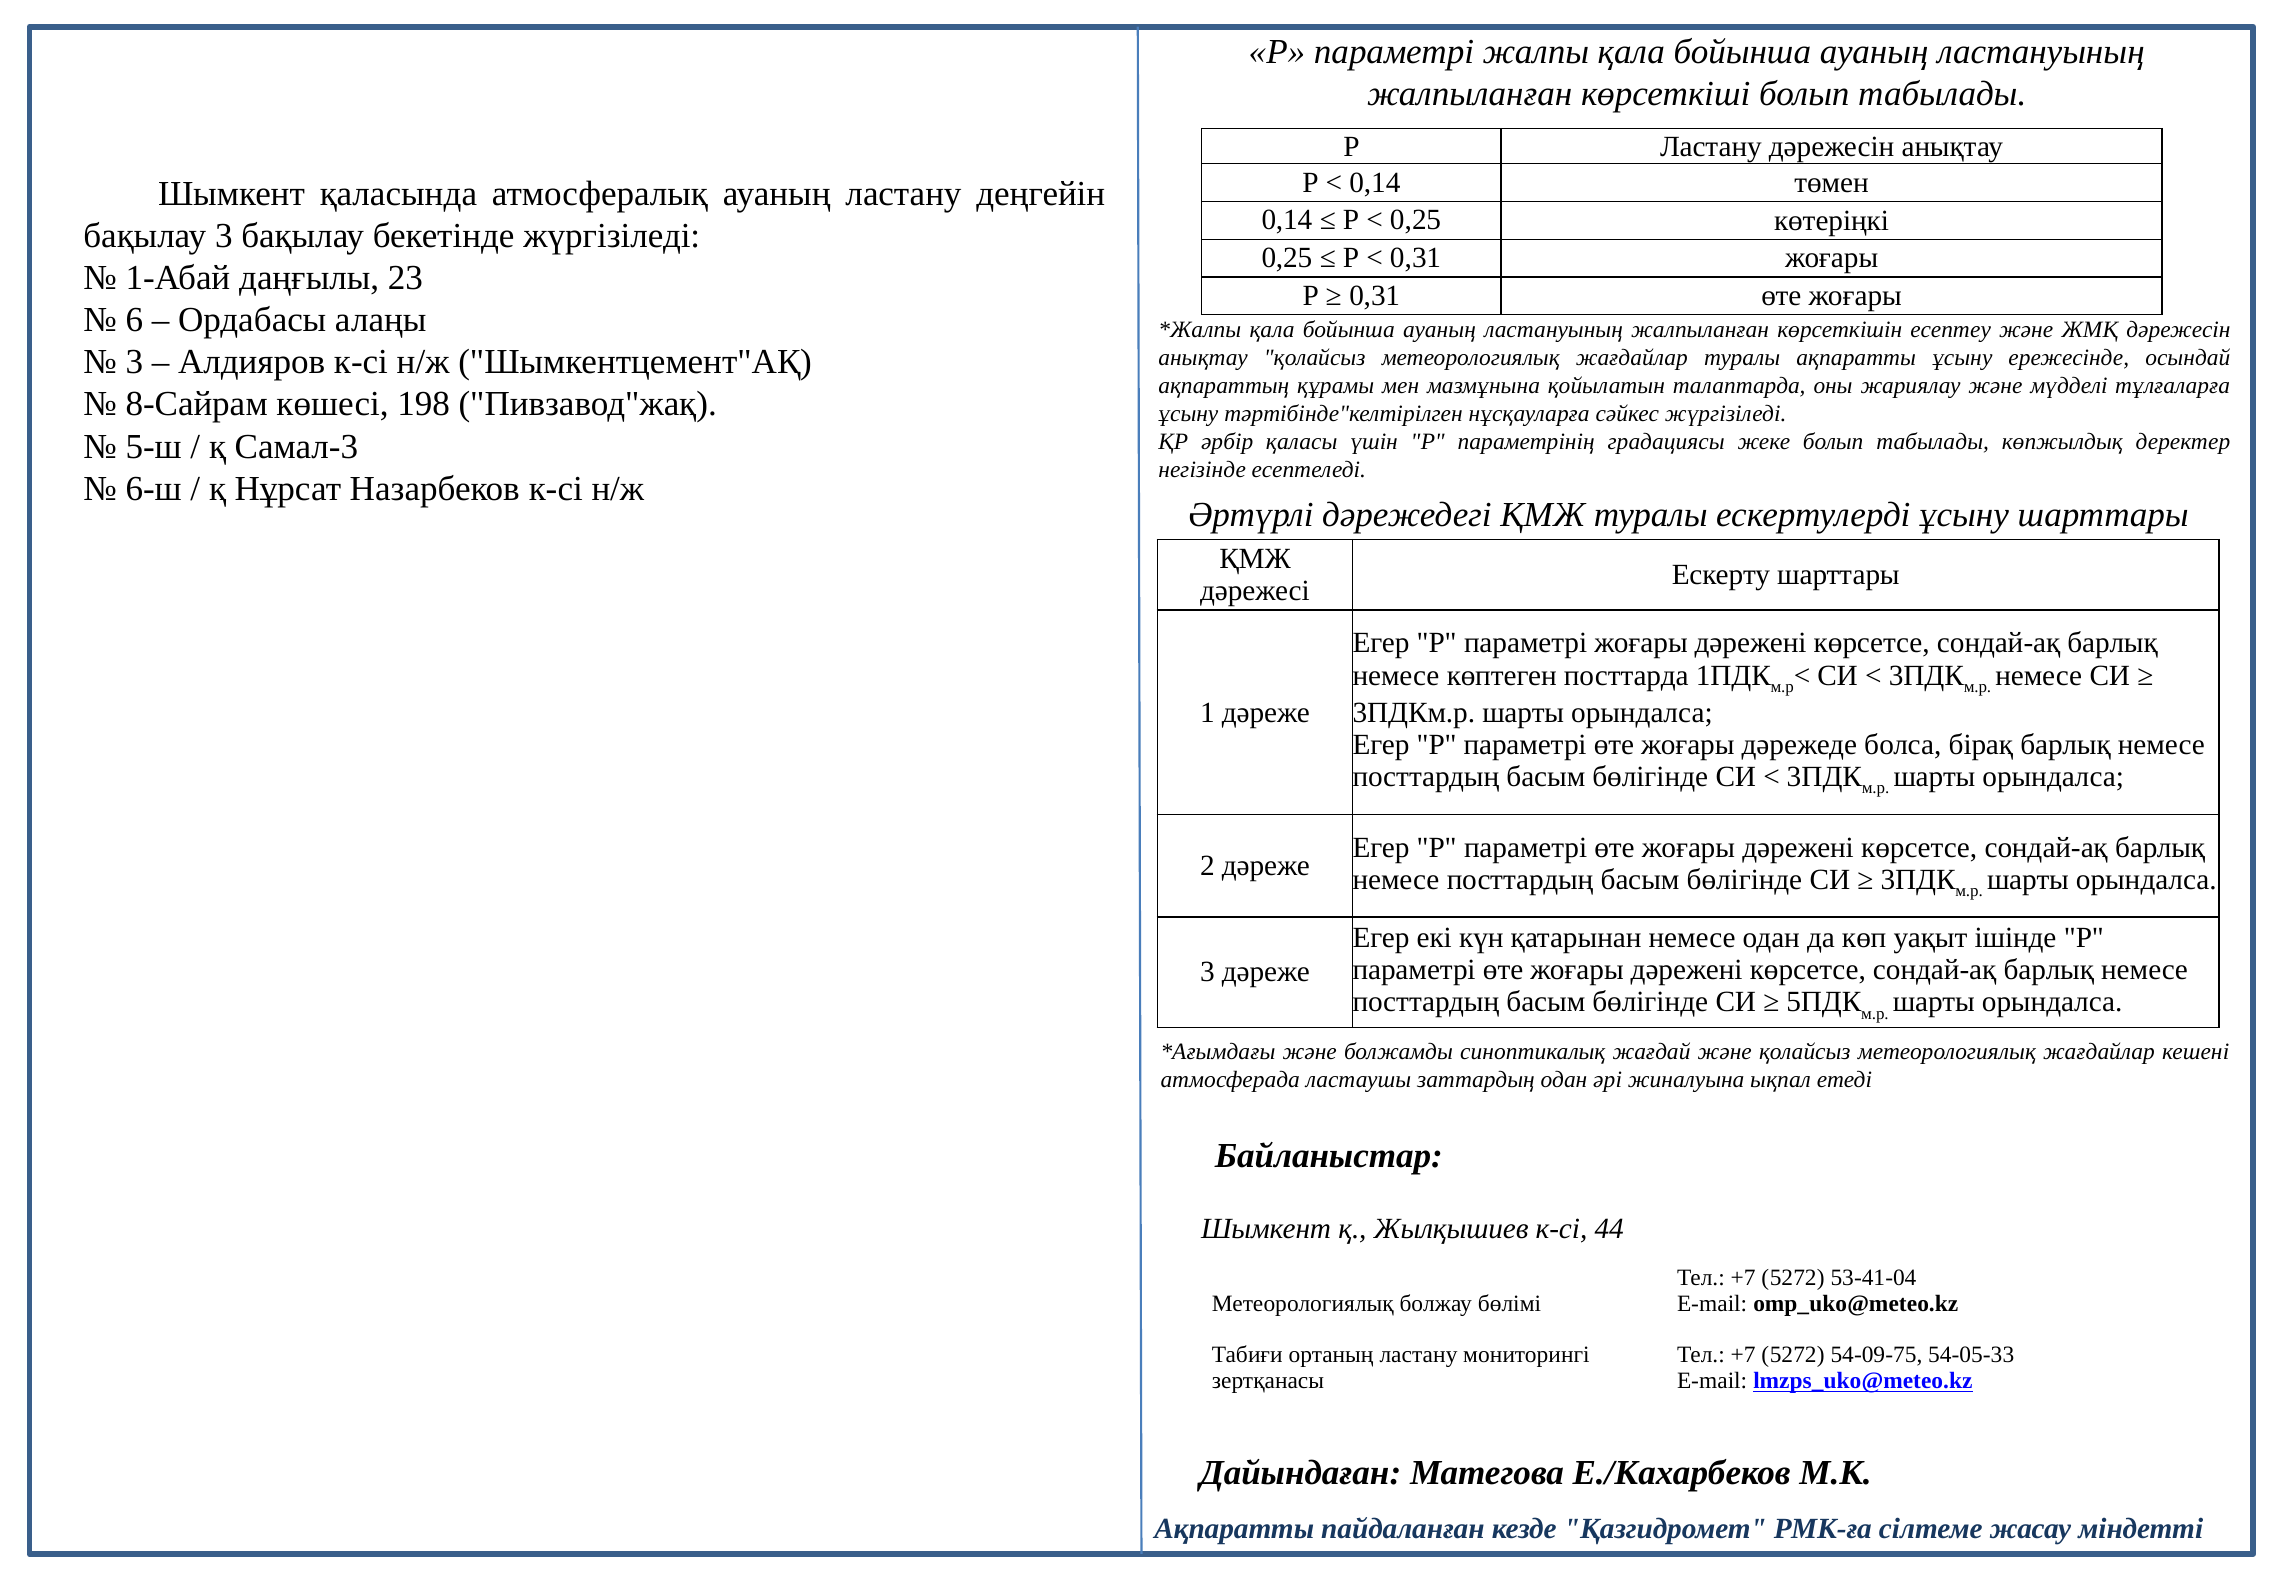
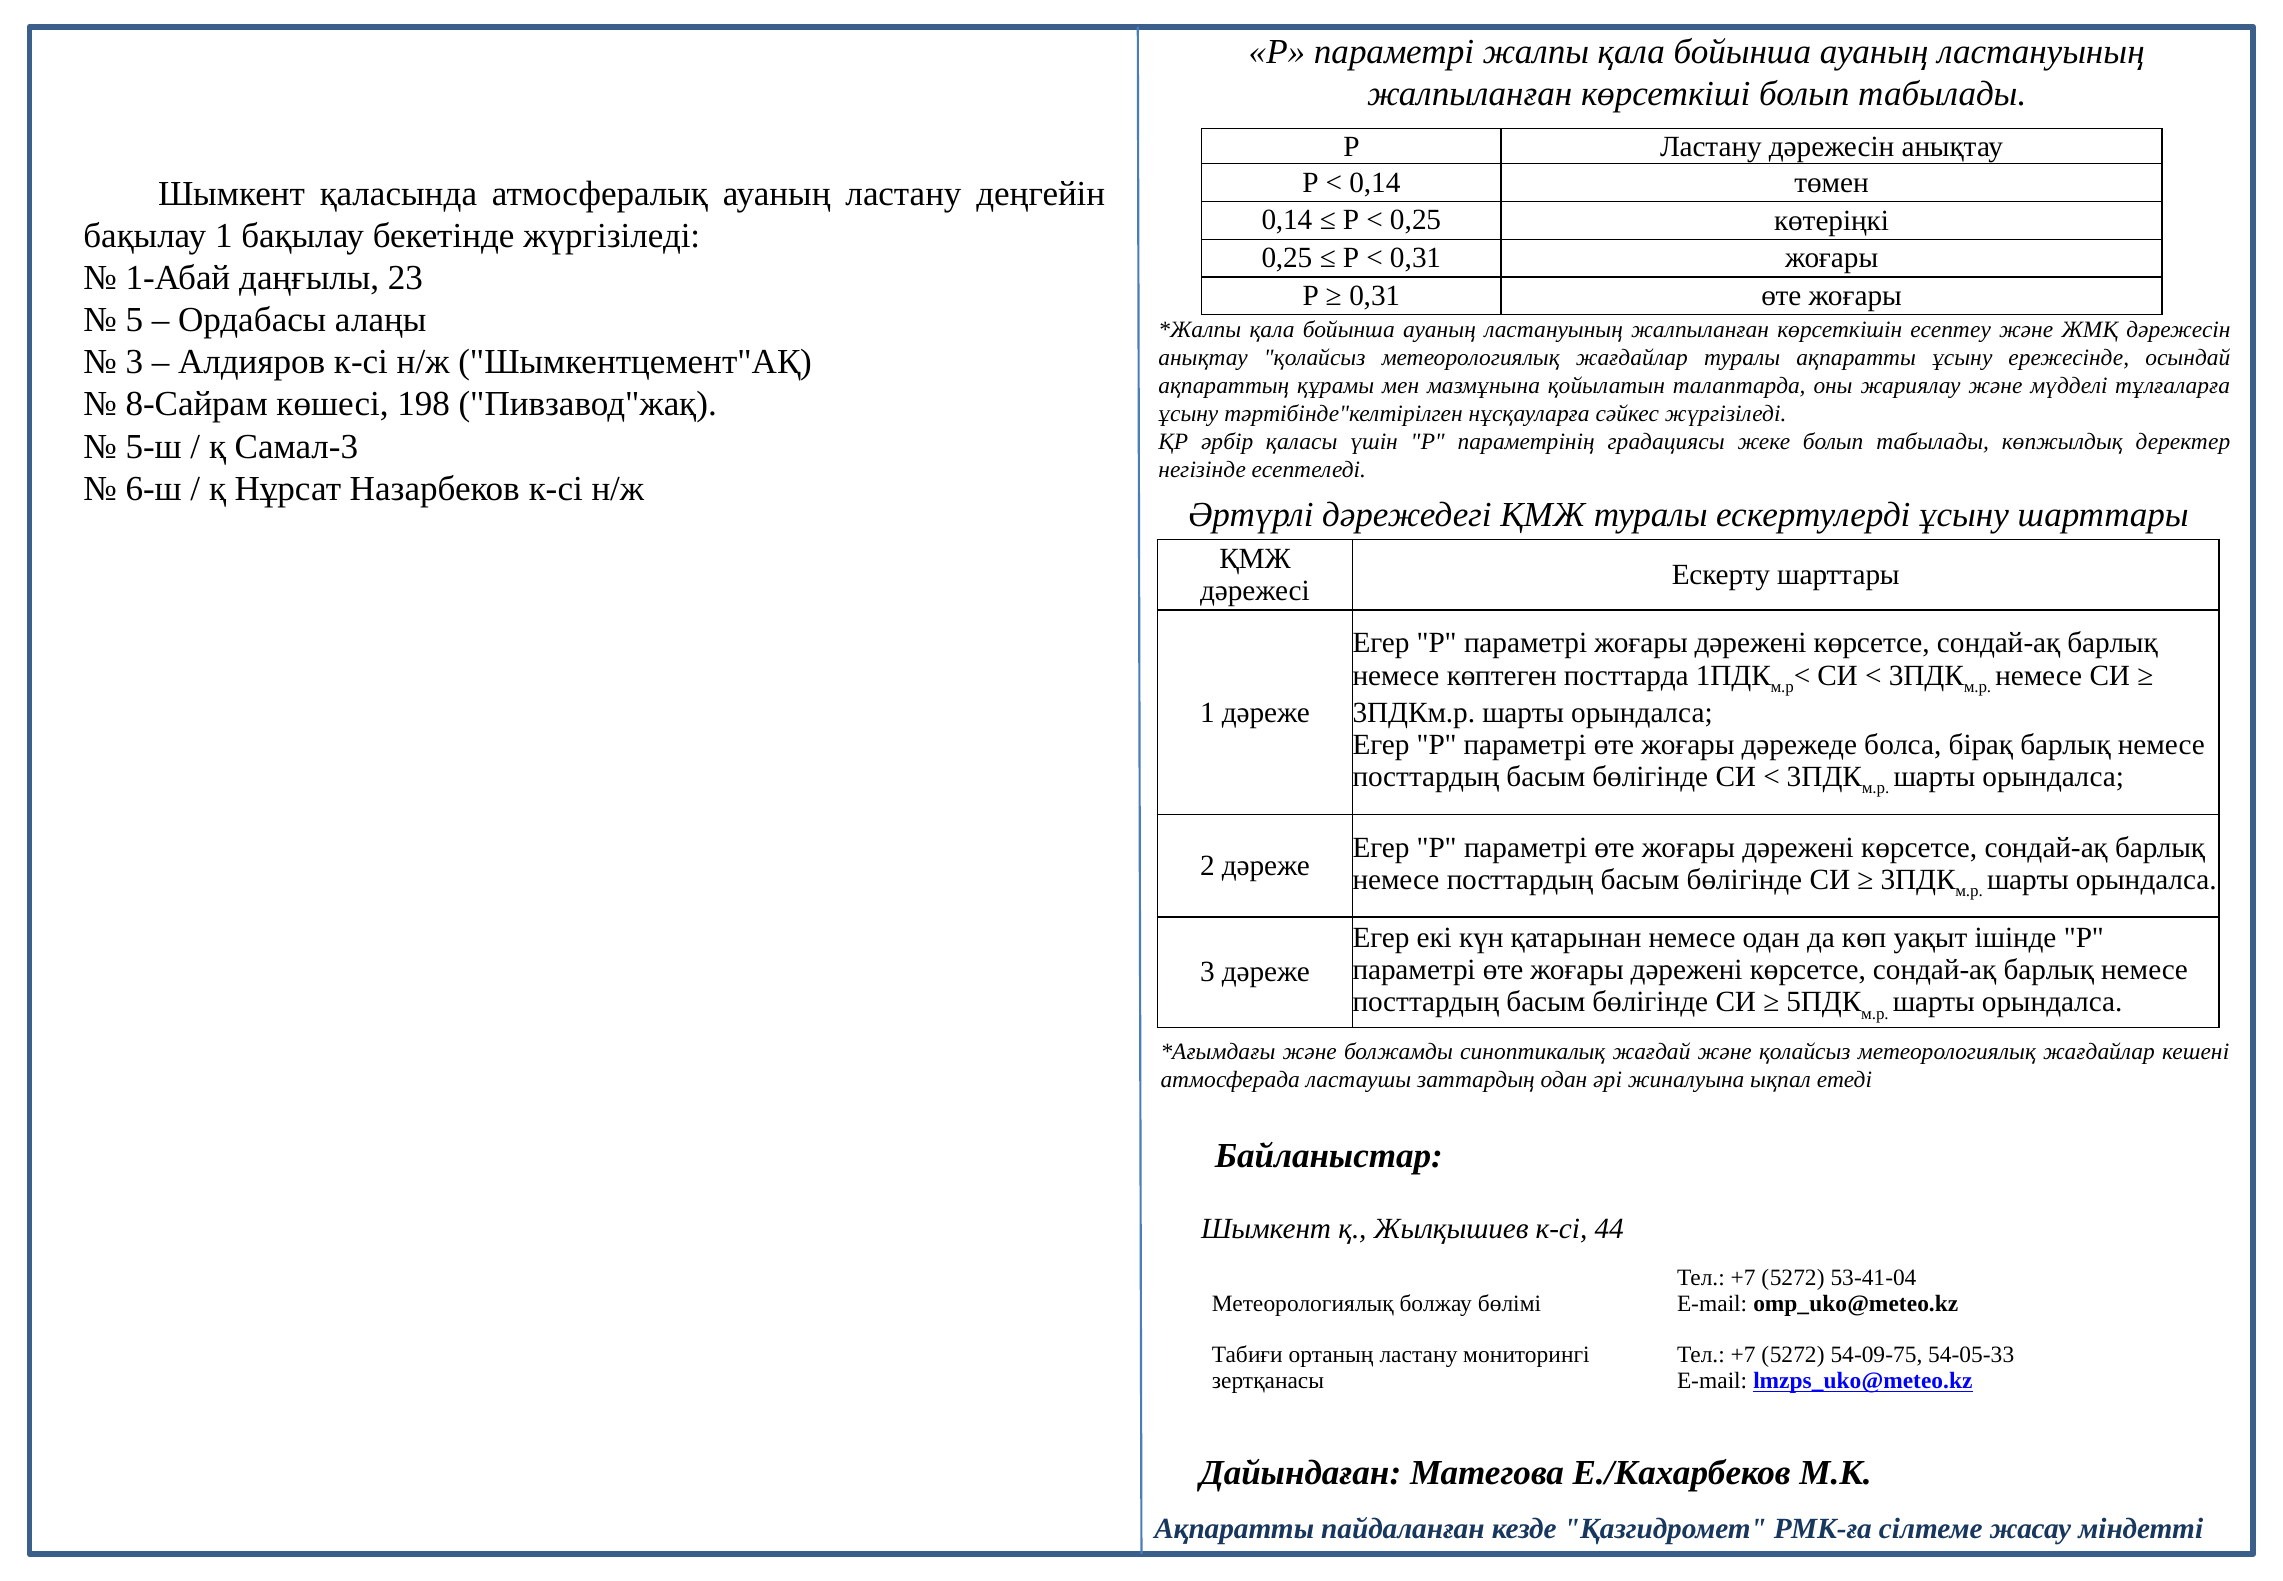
бақылау 3: 3 -> 1 (224, 236)
6: 6 -> 5 (134, 320)
